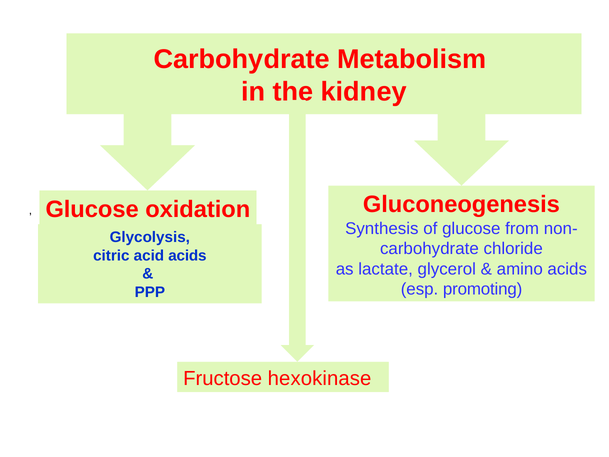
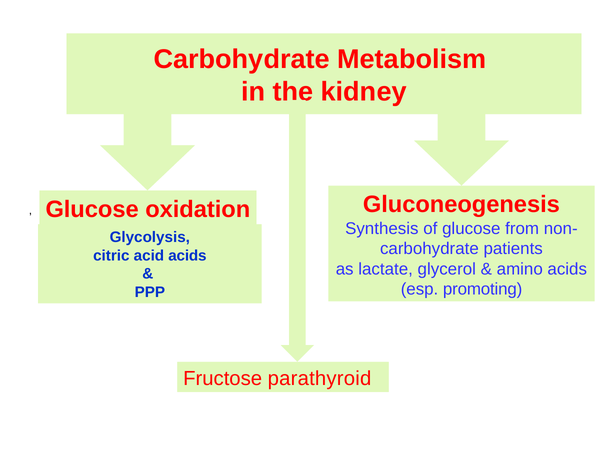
chloride: chloride -> patients (513, 249)
hexokinase: hexokinase -> parathyroid (320, 378)
